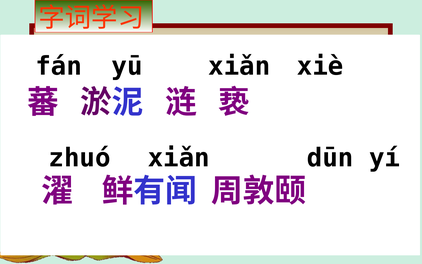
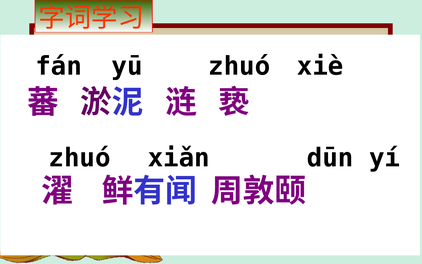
yū xiǎn: xiǎn -> zhuó (239, 66)
